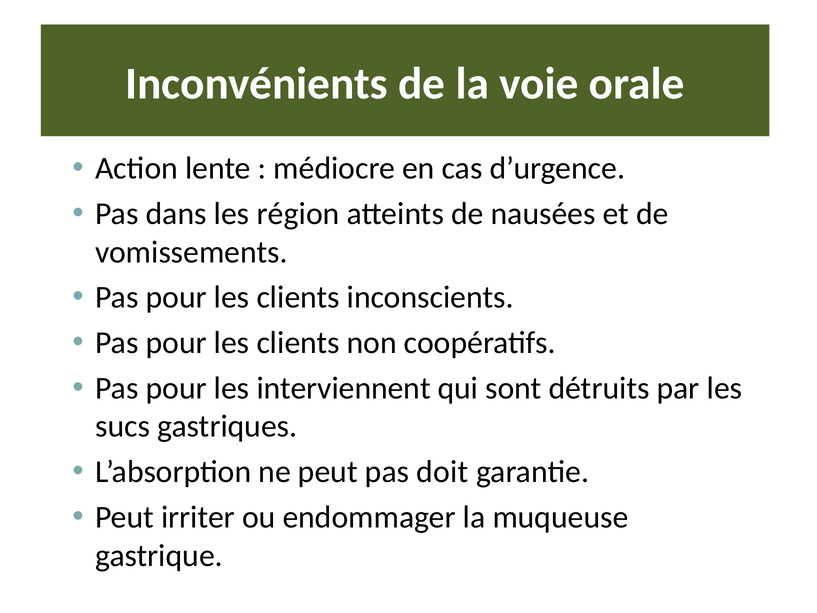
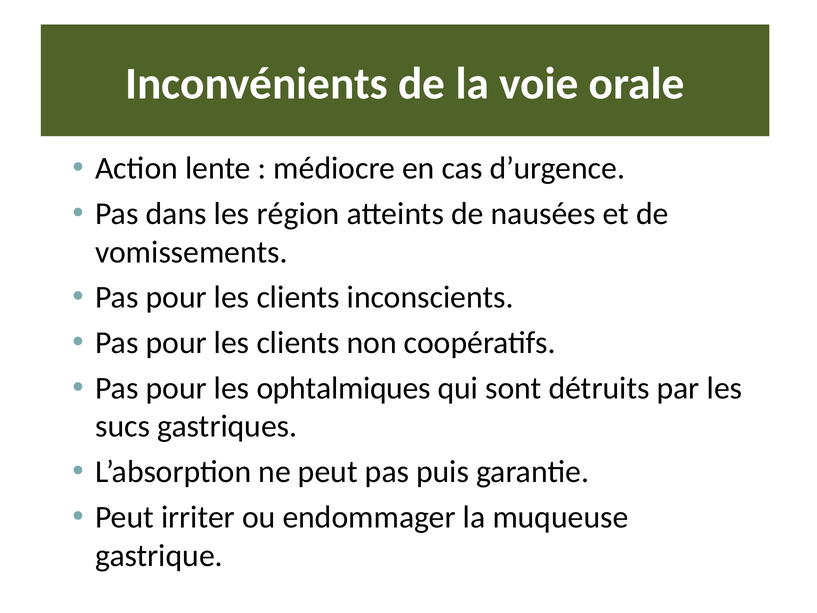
interviennent: interviennent -> ophtalmiques (344, 388)
doit: doit -> puis (443, 472)
